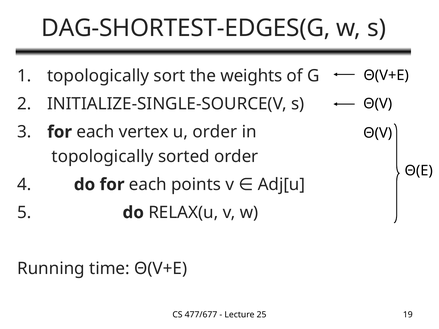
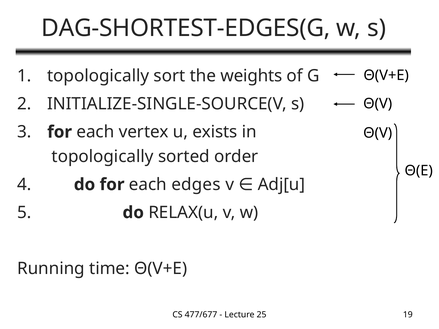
u order: order -> exists (215, 132)
points: points -> edges (196, 185)
